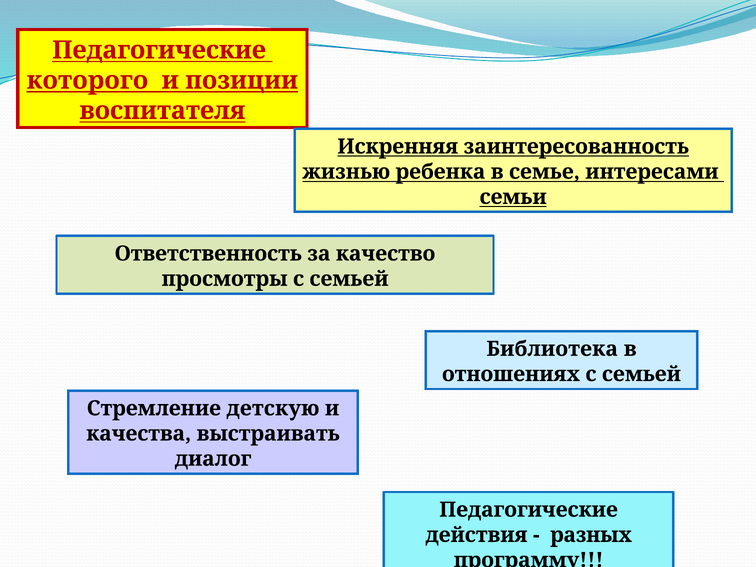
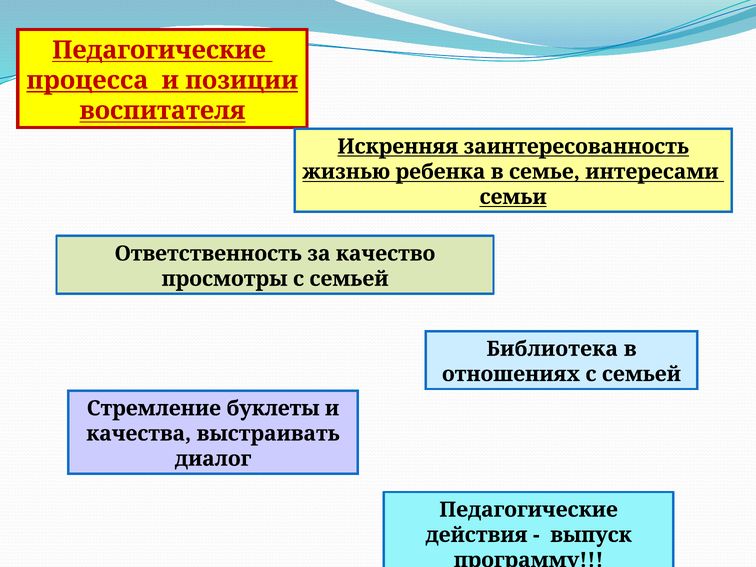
которого: которого -> процесса (87, 80)
детскую: детскую -> буклеты (273, 408)
разных: разных -> выпуск (591, 535)
